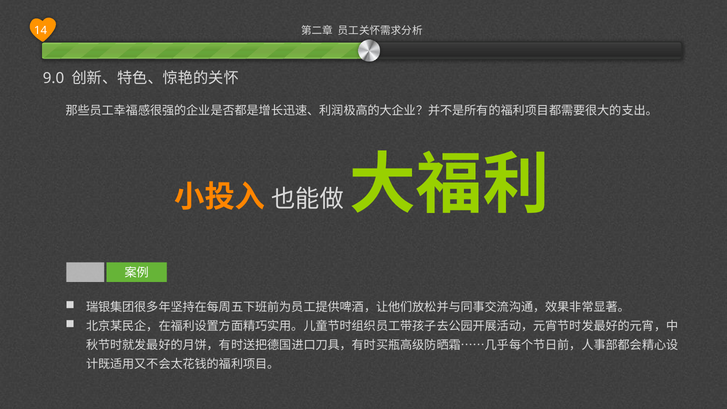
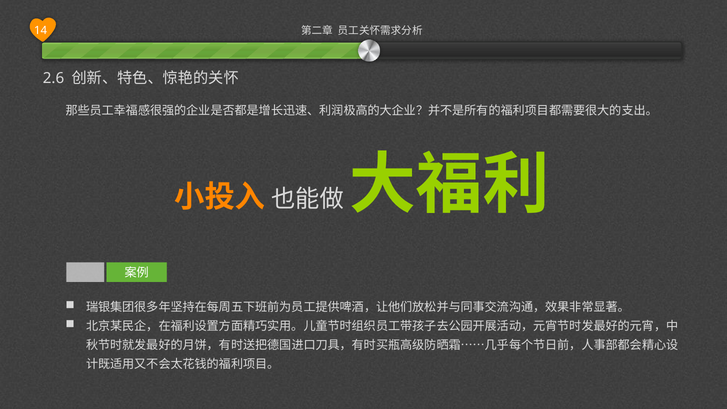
9.0: 9.0 -> 2.6 (53, 78)
